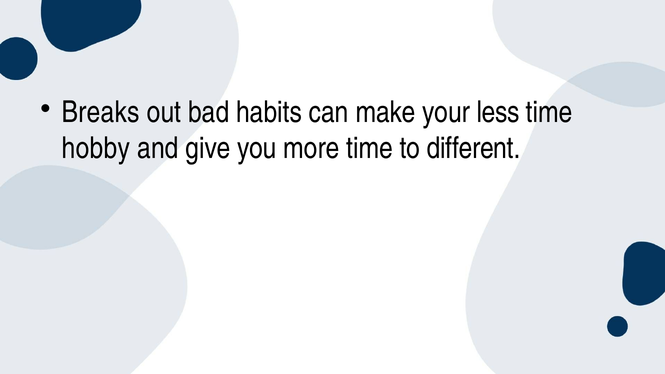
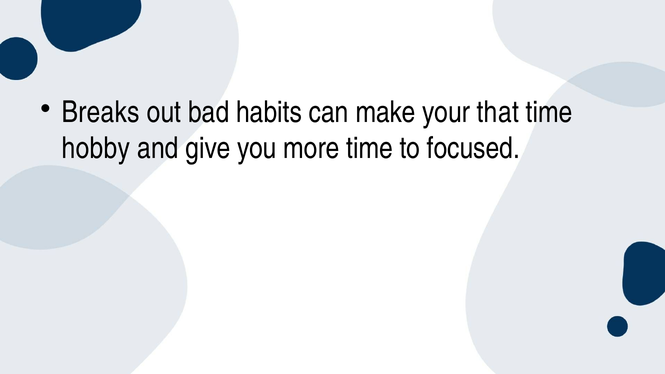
less: less -> that (498, 112)
different: different -> focused (473, 148)
